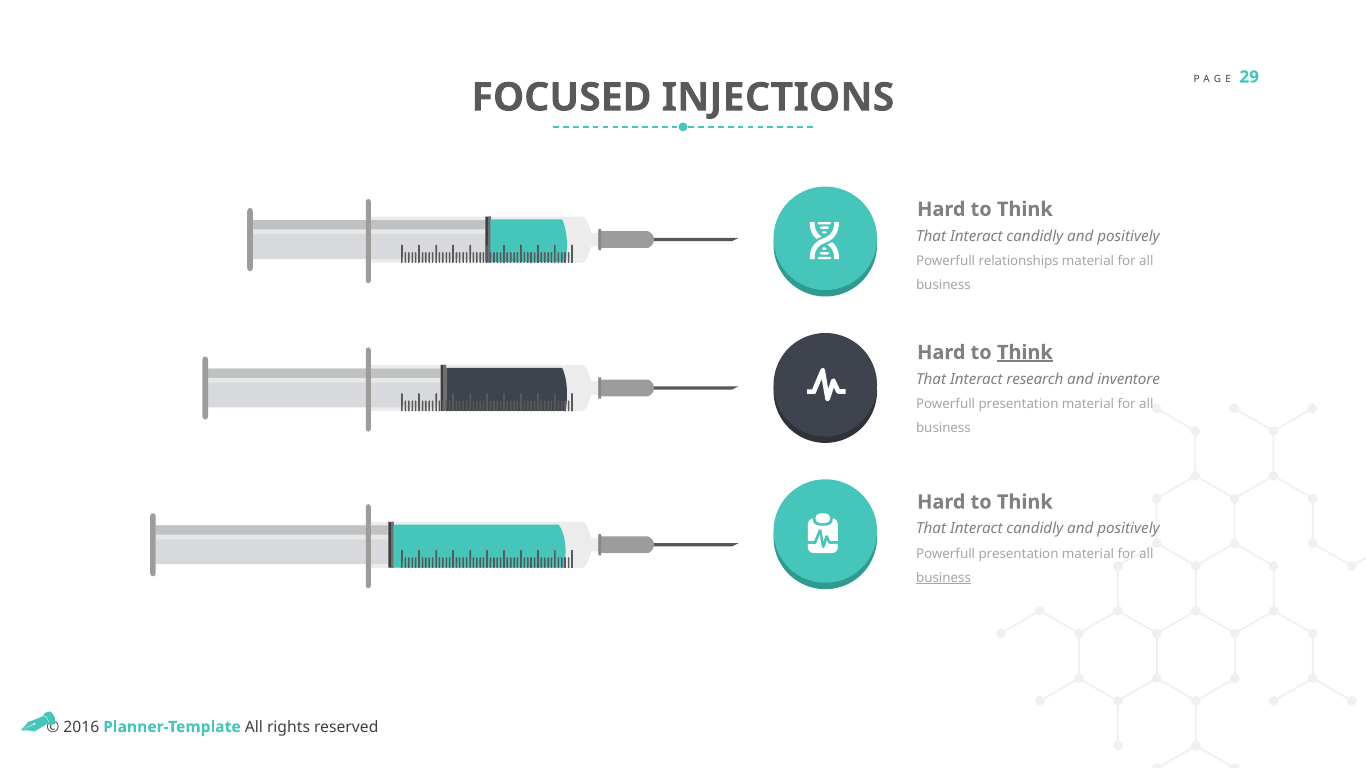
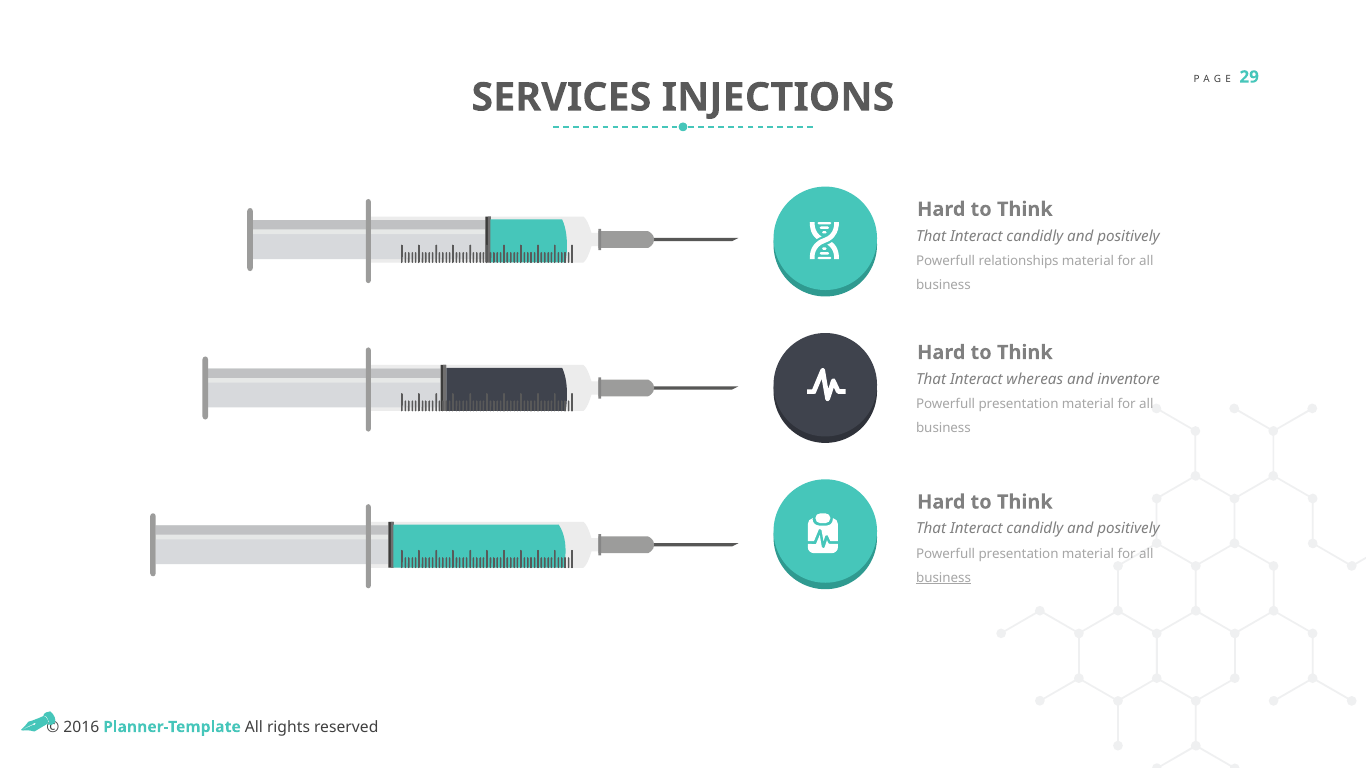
FOCUSED: FOCUSED -> SERVICES (561, 97)
Think underline: present -> none (1025, 353)
research: research -> whereas (1035, 379)
